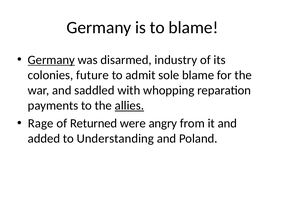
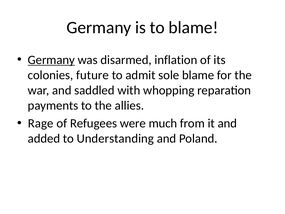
industry: industry -> inflation (176, 60)
allies underline: present -> none (129, 105)
Returned: Returned -> Refugees (94, 123)
angry: angry -> much (163, 123)
